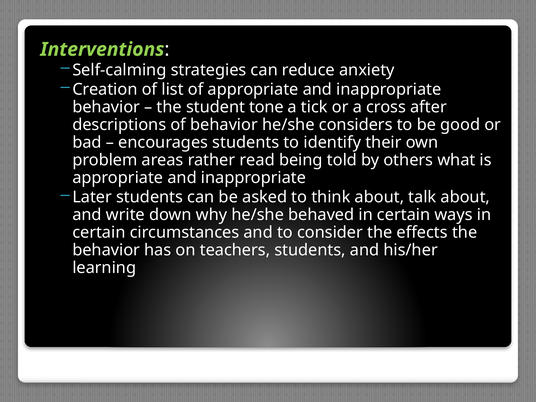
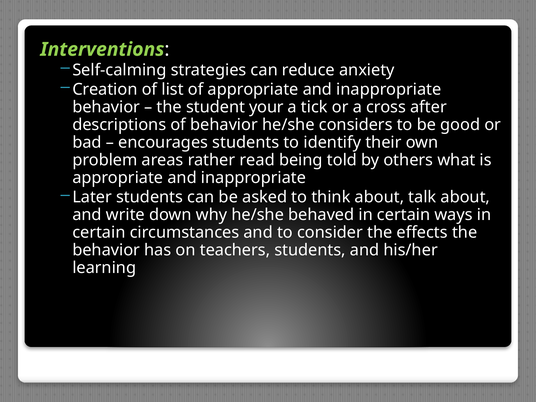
tone: tone -> your (266, 107)
